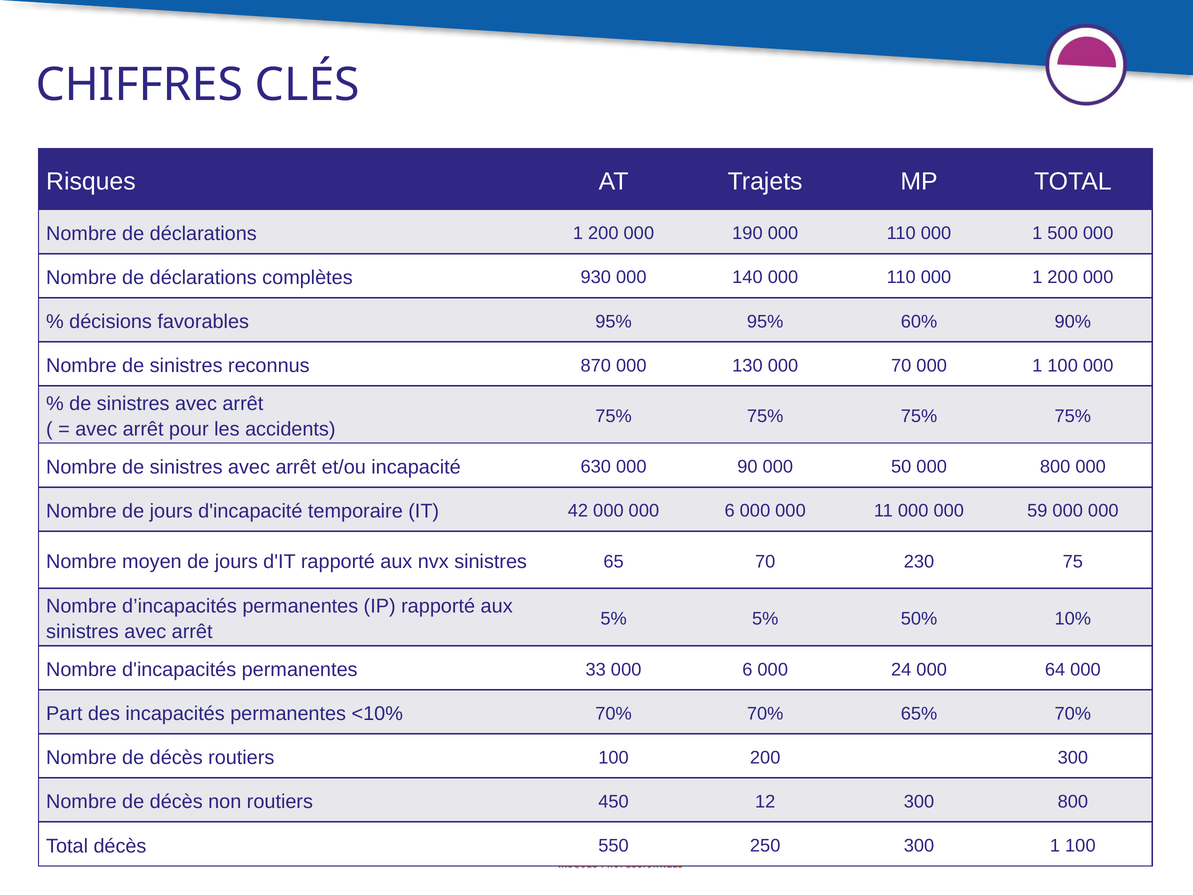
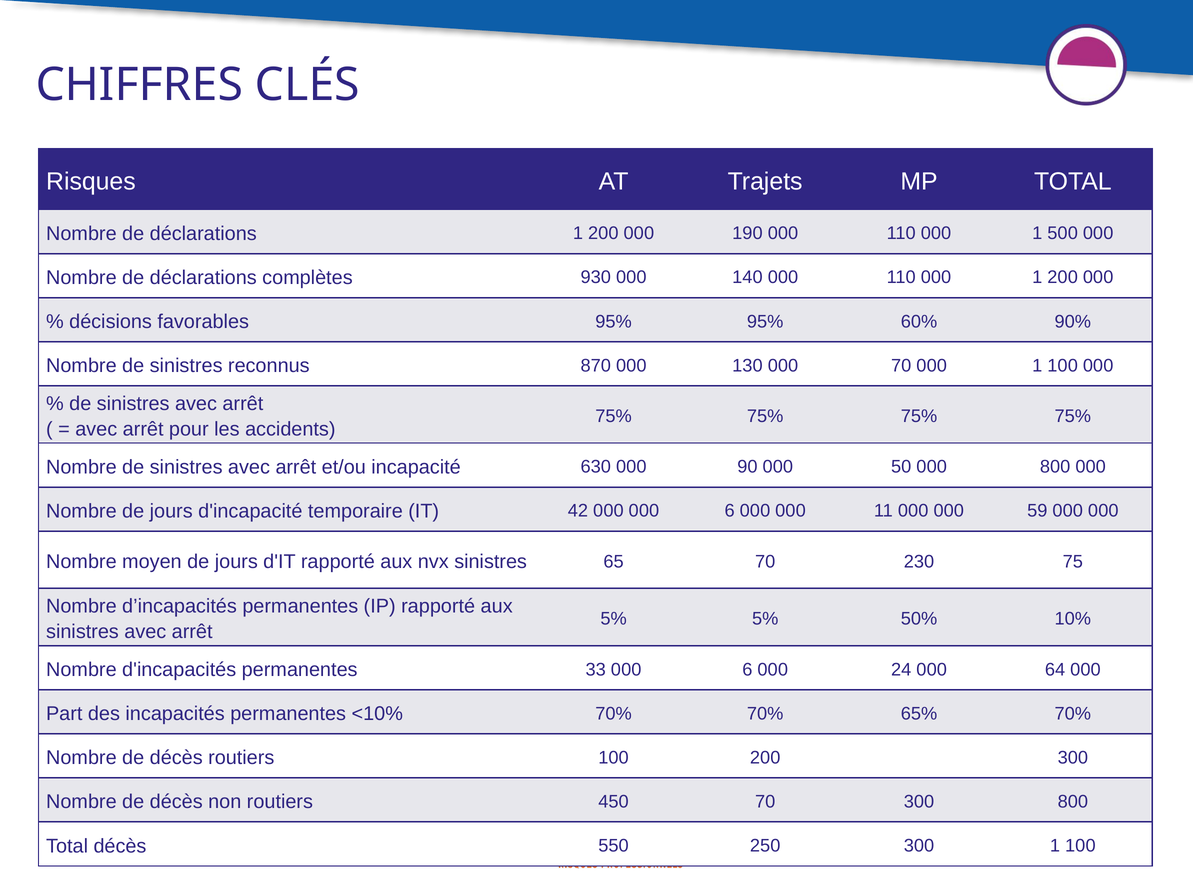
450 12: 12 -> 70 (765, 801)
